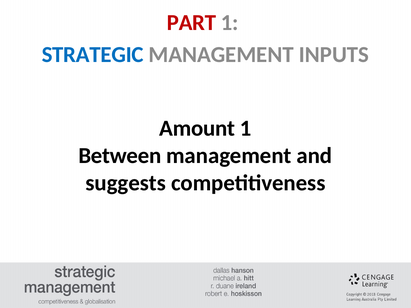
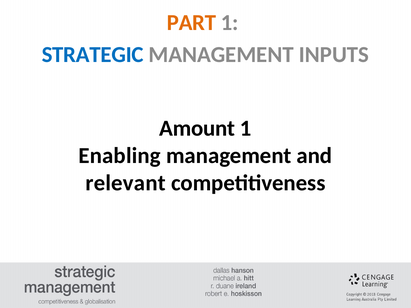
PART colour: red -> orange (192, 23)
Between: Between -> Enabling (120, 156)
suggests: suggests -> relevant (126, 183)
